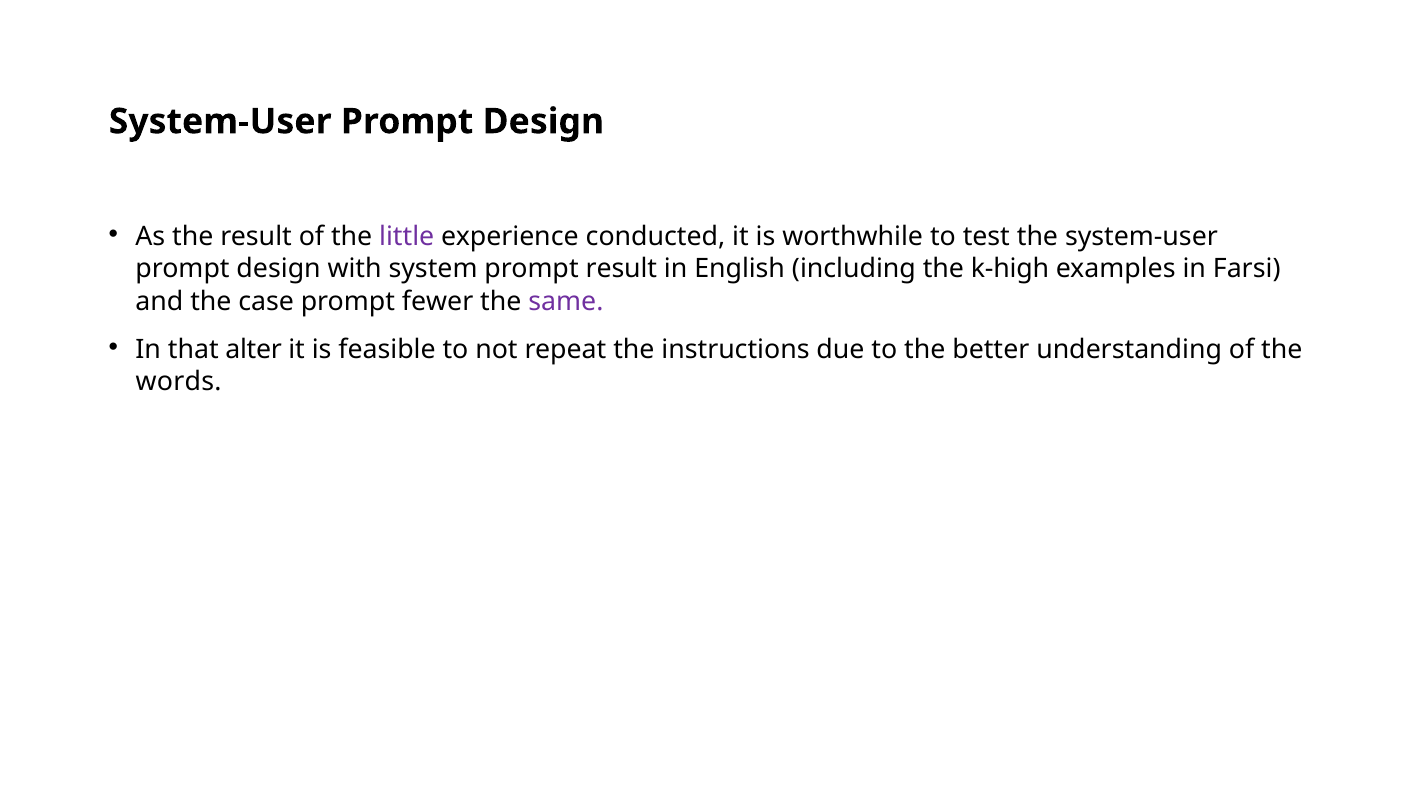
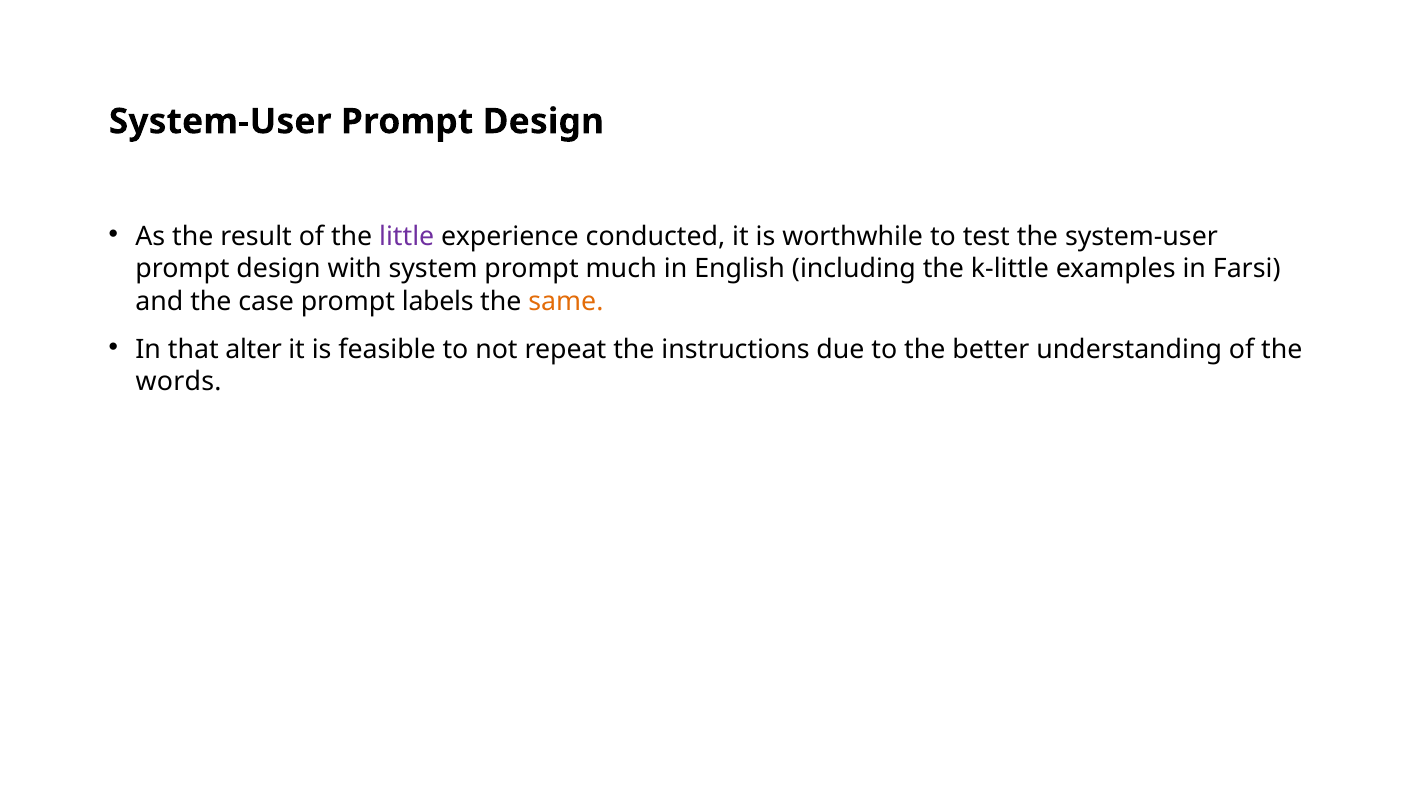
prompt result: result -> much (621, 269)
k-high: k-high -> k-little (1010, 269)
fewer: fewer -> labels (438, 302)
same colour: purple -> orange (566, 302)
